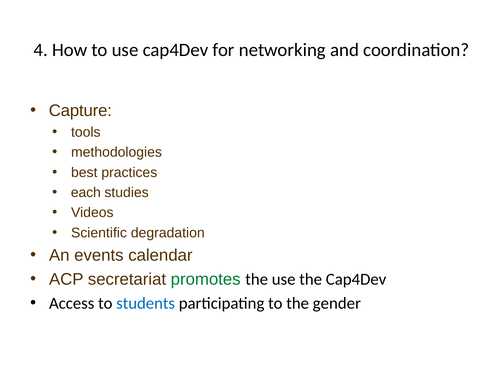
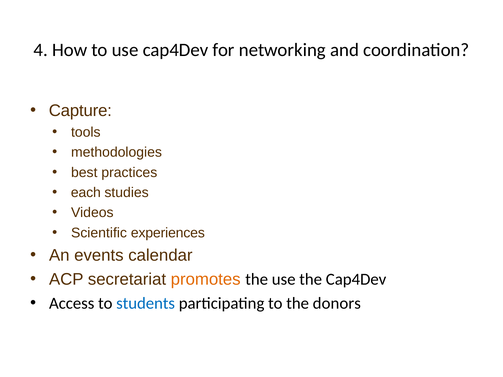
degradation: degradation -> experiences (168, 233)
promotes colour: green -> orange (206, 280)
gender: gender -> donors (337, 304)
